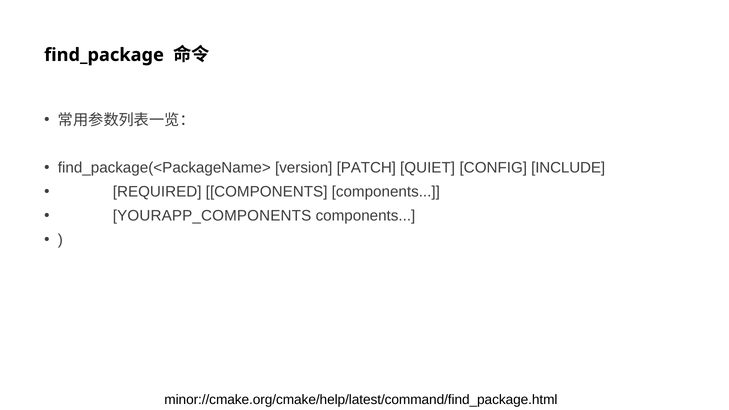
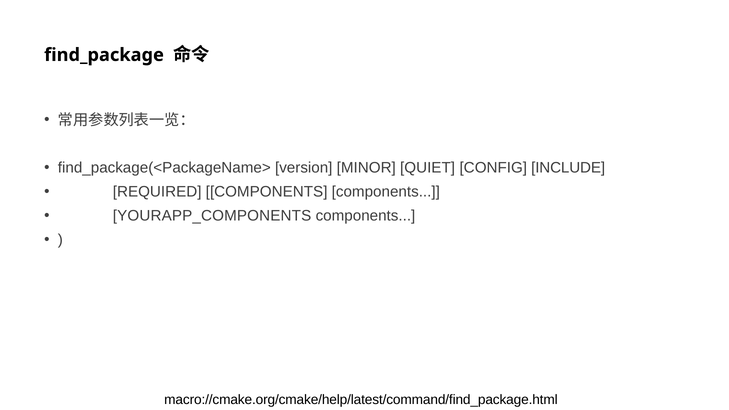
PATCH: PATCH -> MINOR (366, 168)
minor://cmake.org/cmake/help/latest/command/find_package.html: minor://cmake.org/cmake/help/latest/command/find_package.html -> macro://cmake.org/cmake/help/latest/command/find_package.html (361, 400)
